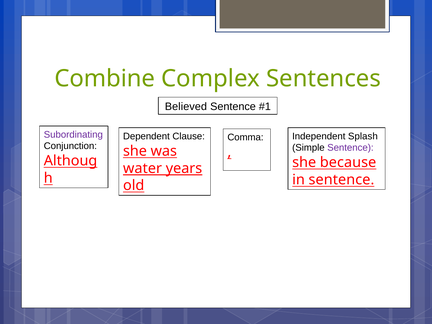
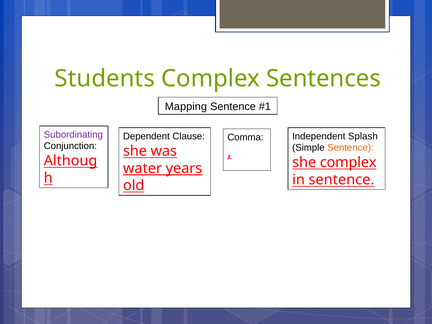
Combine: Combine -> Students (105, 79)
Believed: Believed -> Mapping (186, 107)
Sentence colour: purple -> orange (350, 148)
she because: because -> complex (348, 163)
